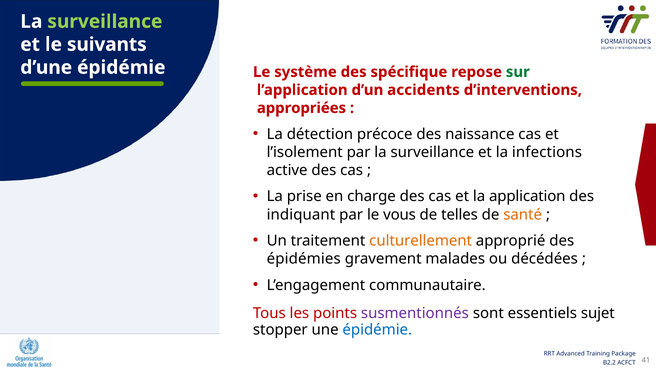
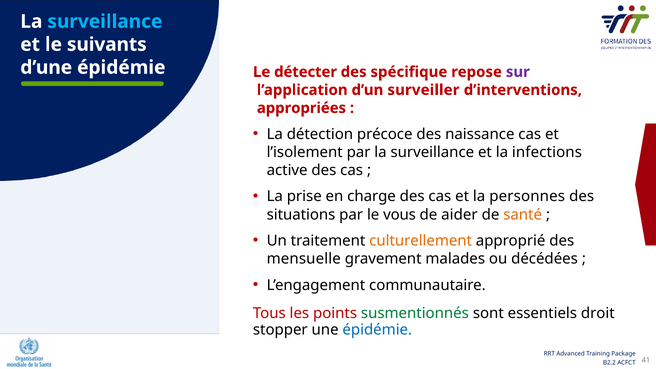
surveillance colour: light green -> light blue (105, 22)
système: système -> détecter (306, 72)
sur colour: green -> purple (518, 72)
accidents: accidents -> surveiller (423, 90)
application: application -> personnes (527, 197)
indiquant: indiquant -> situations (301, 215)
telles: telles -> aider (459, 215)
épidémies: épidémies -> mensuelle (304, 259)
susmentionnés colour: purple -> green (415, 313)
sujet: sujet -> droit (598, 313)
